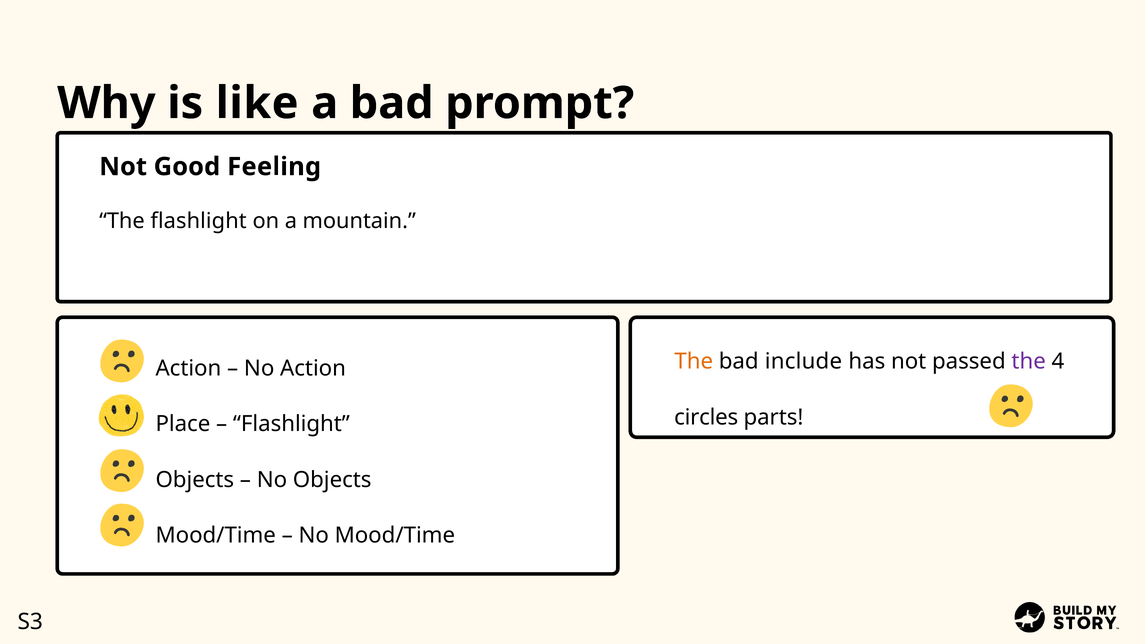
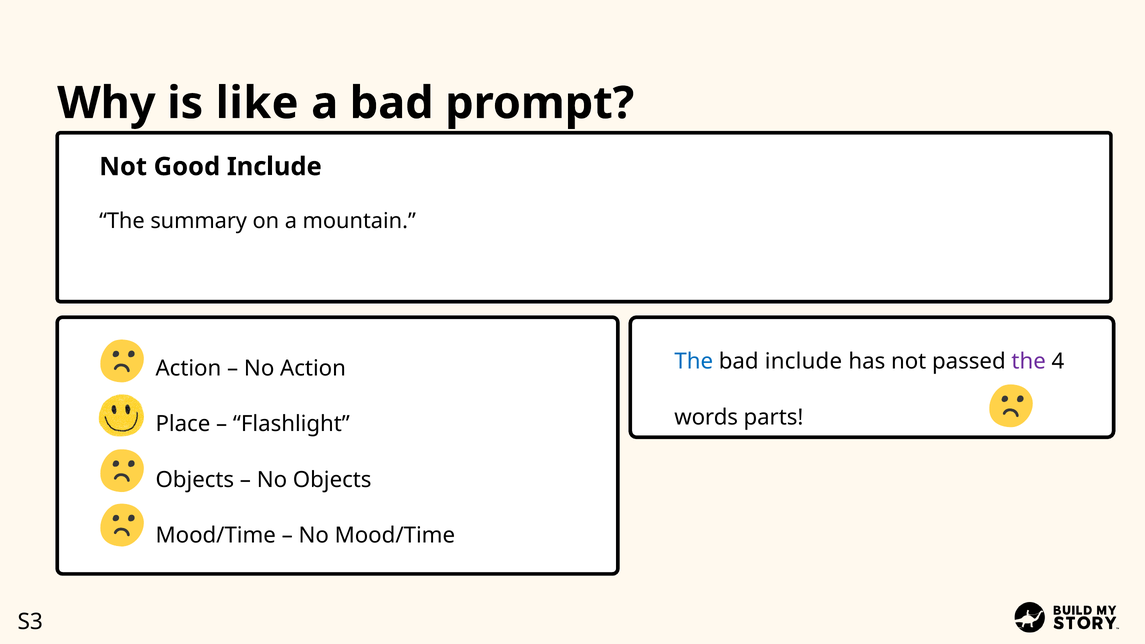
Good Feeling: Feeling -> Include (274, 167)
The flashlight: flashlight -> summary (199, 221)
The colour: orange -> blue (694, 362)
circles: circles -> words (706, 417)
